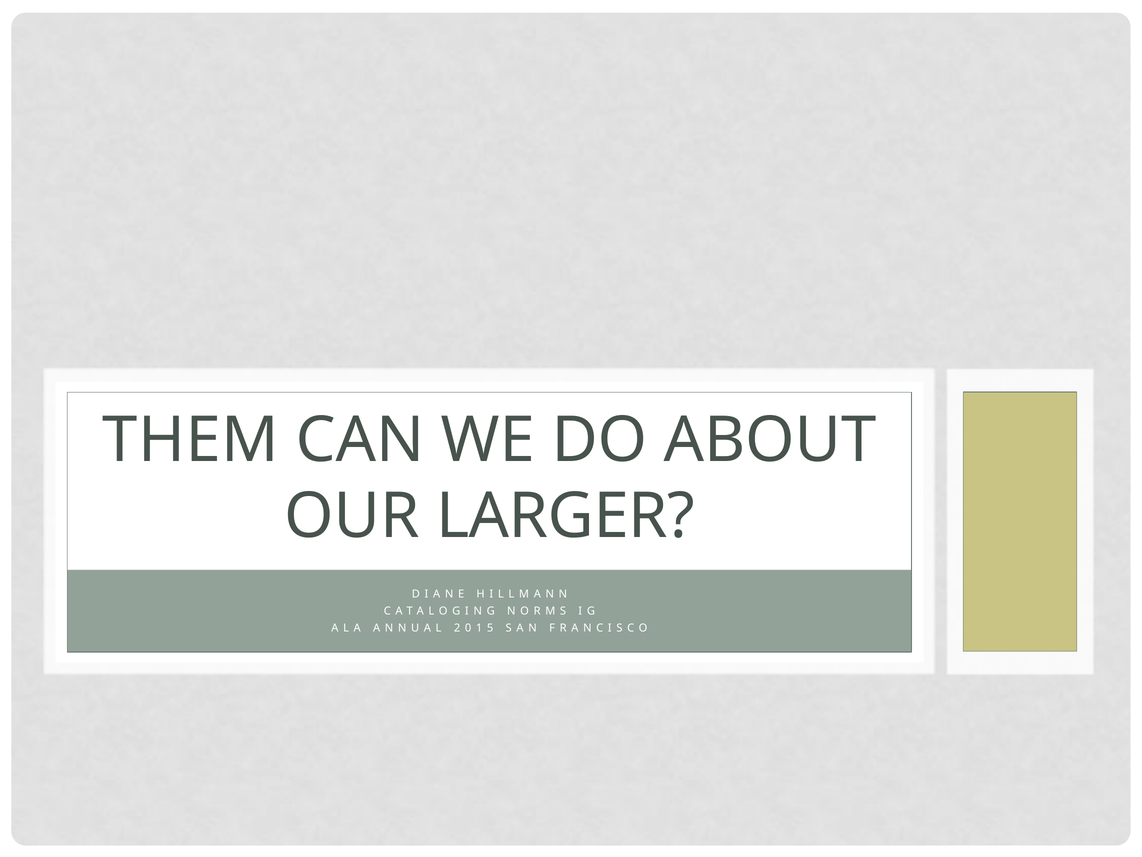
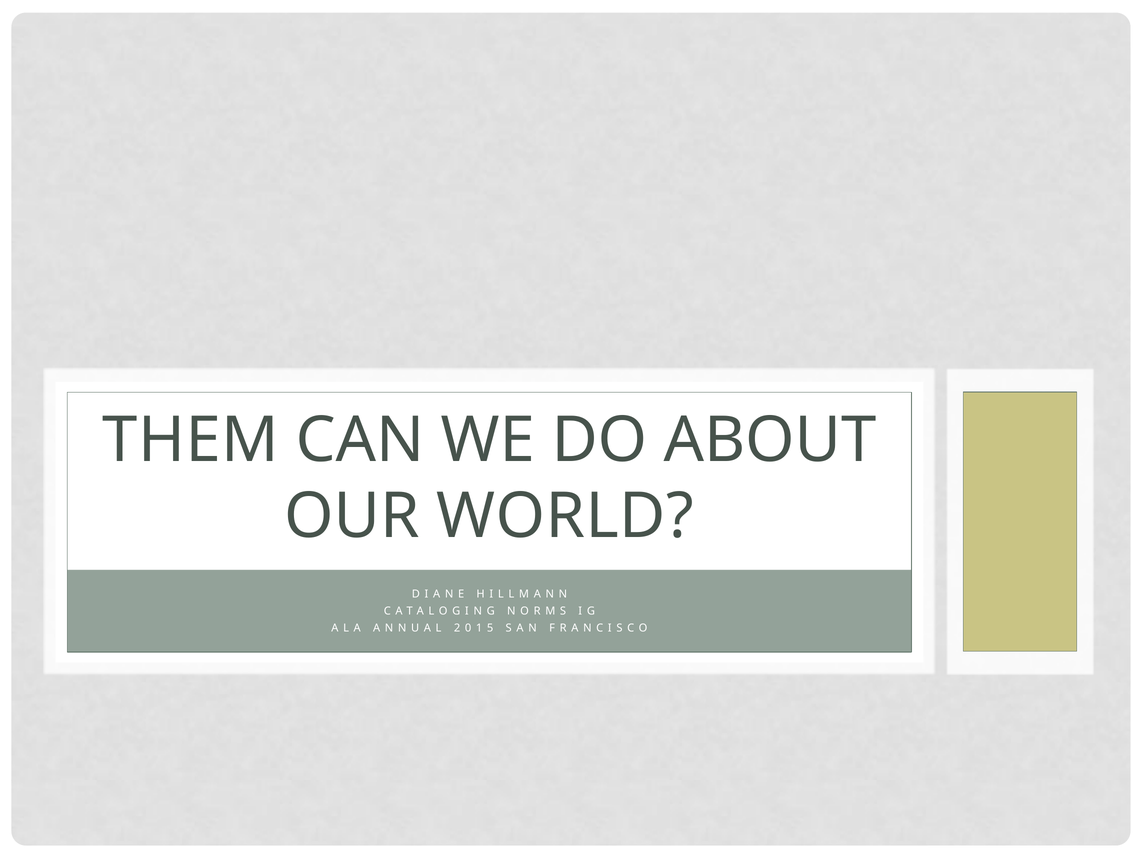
LARGER: LARGER -> WORLD (565, 516)
